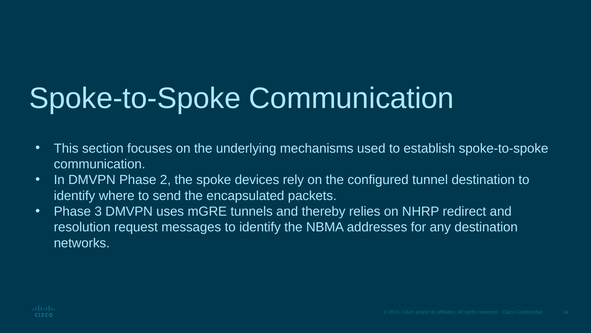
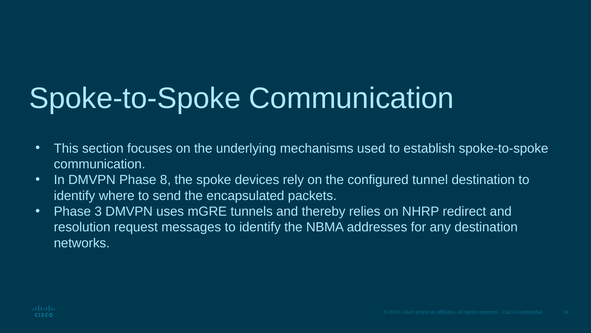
2: 2 -> 8 (165, 180)
